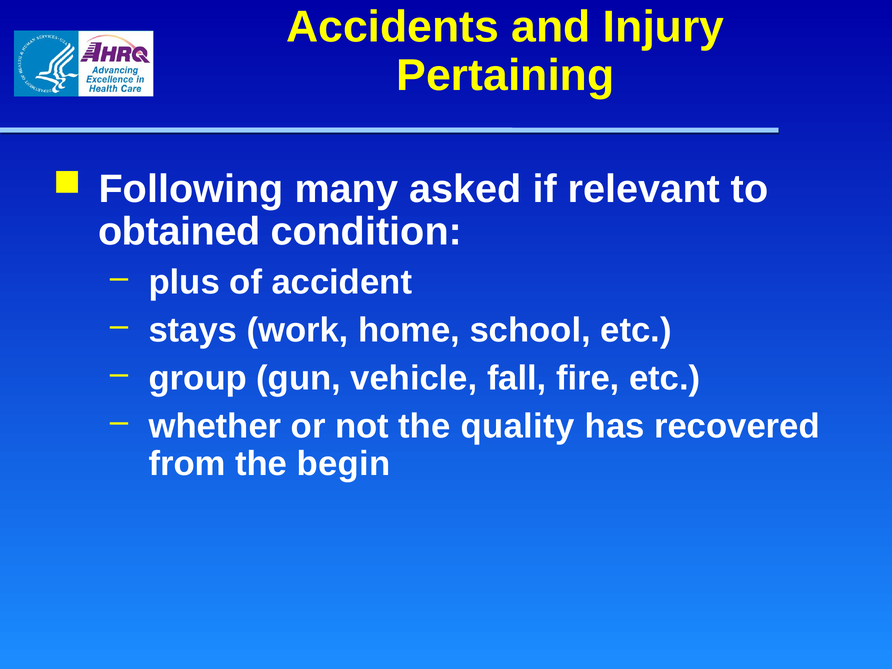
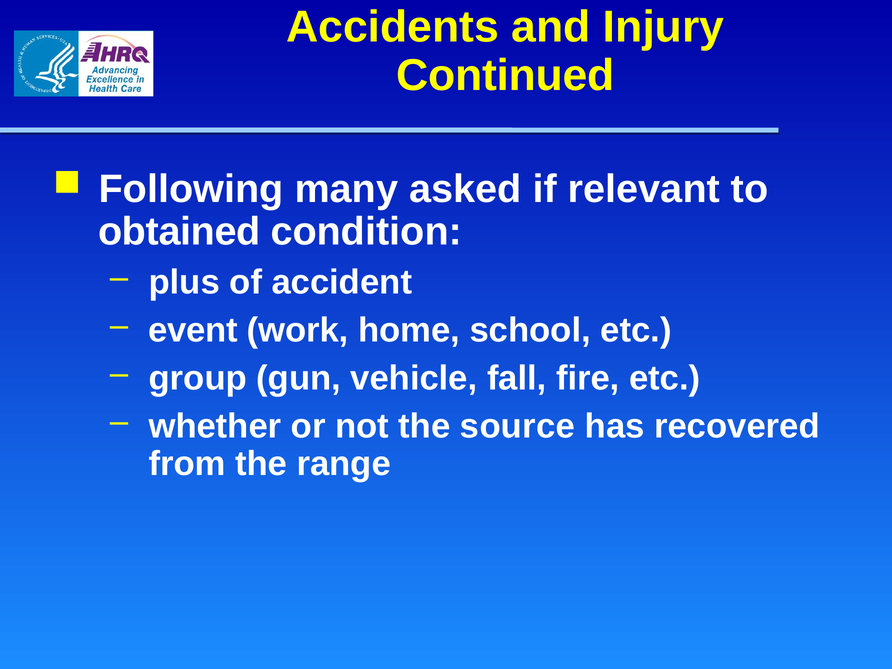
Pertaining: Pertaining -> Continued (506, 75)
stays: stays -> event (193, 330)
quality: quality -> source (518, 426)
begin: begin -> range (344, 464)
